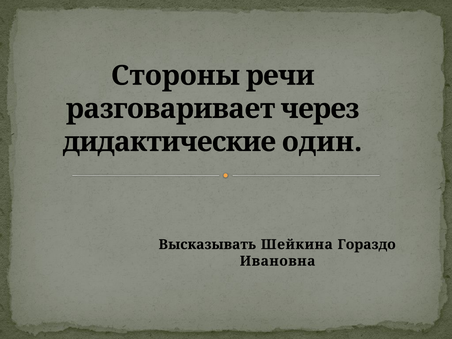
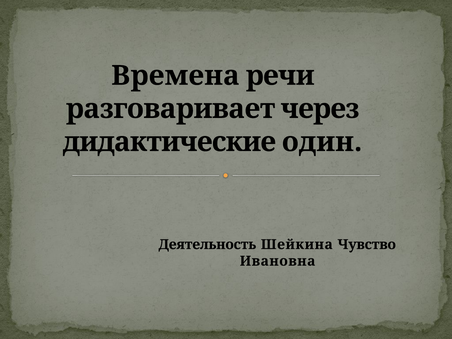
Стороны: Стороны -> Времена (175, 76)
Высказывать: Высказывать -> Деятельность (207, 245)
Гораздо: Гораздо -> Чувство (367, 245)
